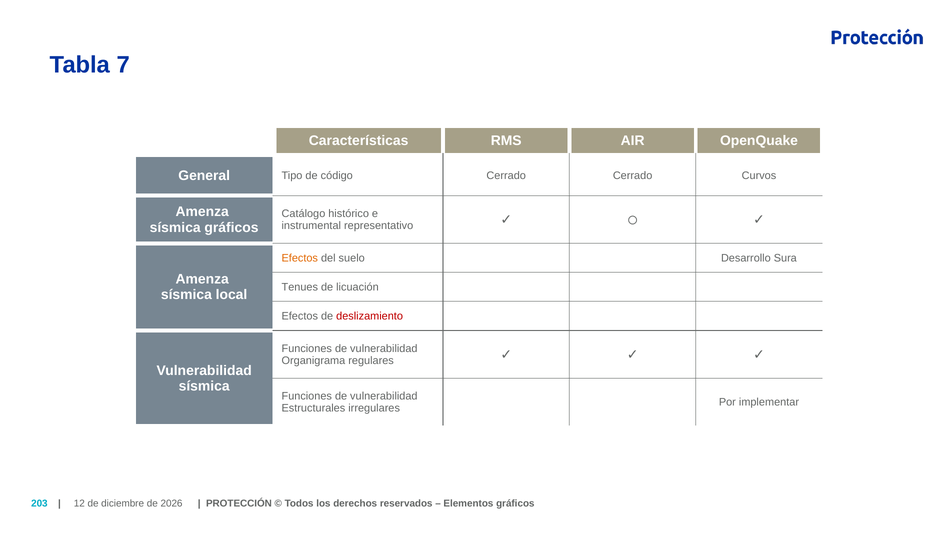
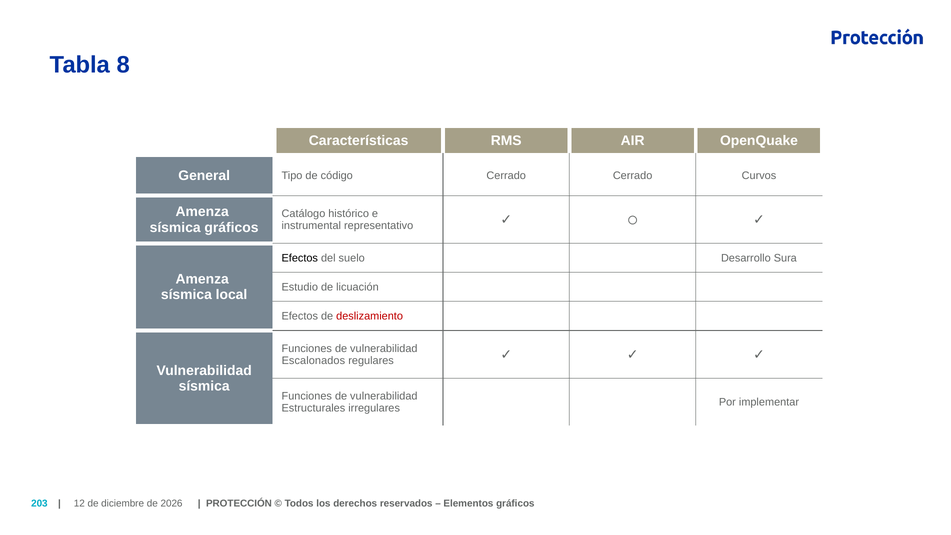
7: 7 -> 8 (123, 65)
Efectos colour: orange -> black (300, 258)
Tenues: Tenues -> Estudio (300, 287)
Organigrama: Organigrama -> Escalonados (313, 361)
